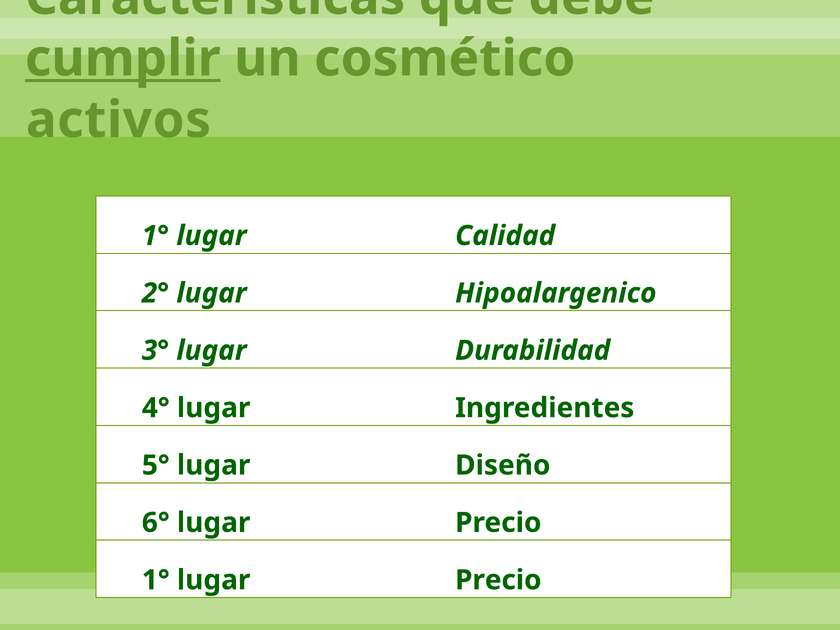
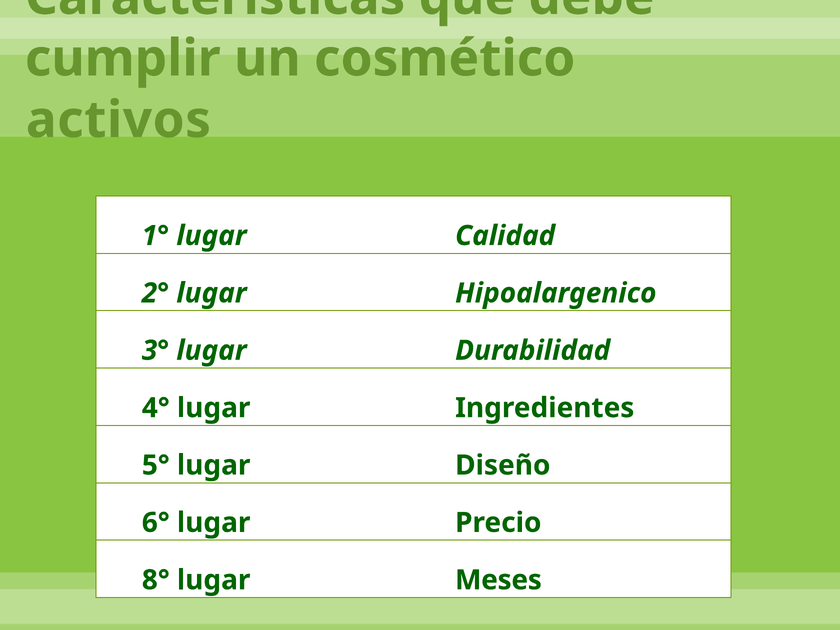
cumplir underline: present -> none (123, 59)
1°: 1° -> 8° (156, 580)
Precio: Precio -> Meses (498, 580)
